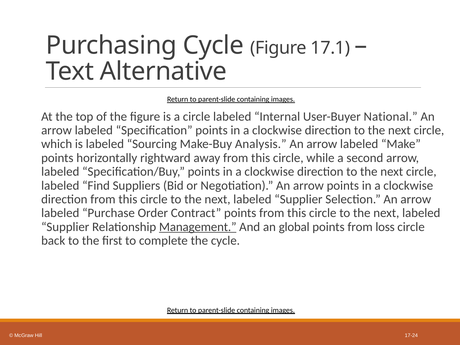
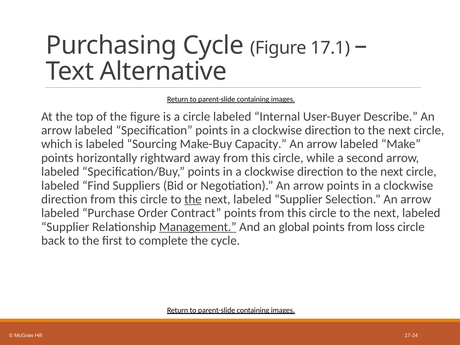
National: National -> Describe (391, 116)
Analysis: Analysis -> Capacity (261, 144)
the underline: none -> present (193, 199)
